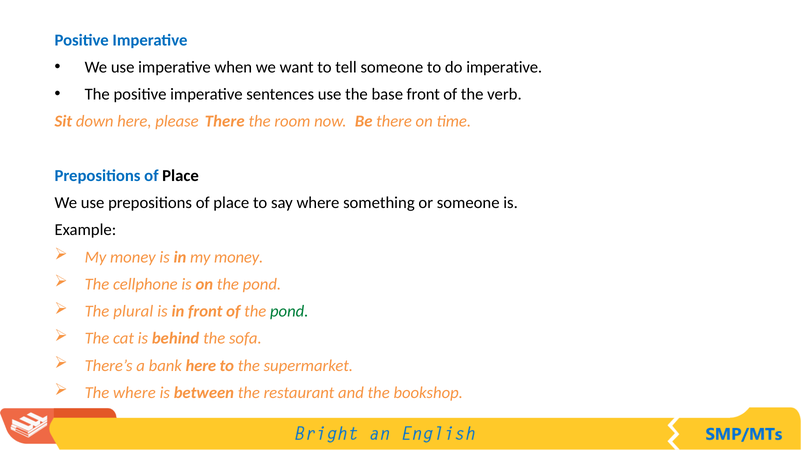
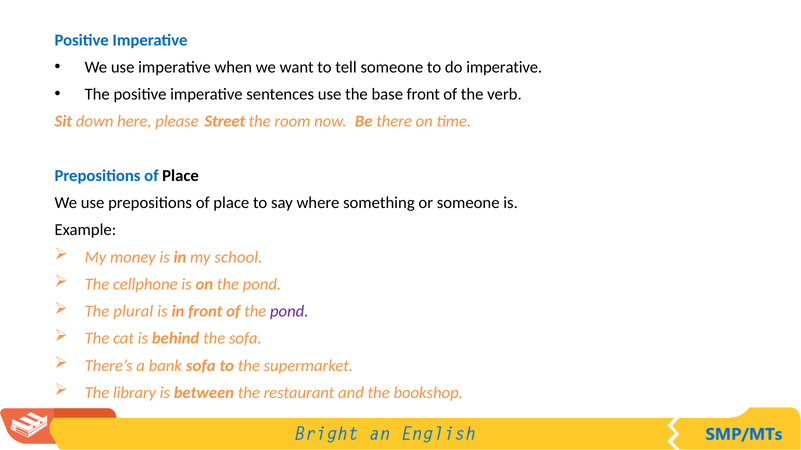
please There: There -> Street (225, 122)
in my money: money -> school (238, 257)
pond colour: green -> purple (289, 312)
bank here: here -> sofa (201, 366)
The where: where -> library (135, 393)
